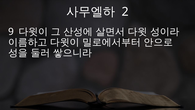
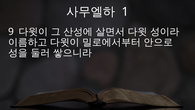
2: 2 -> 1 (125, 12)
